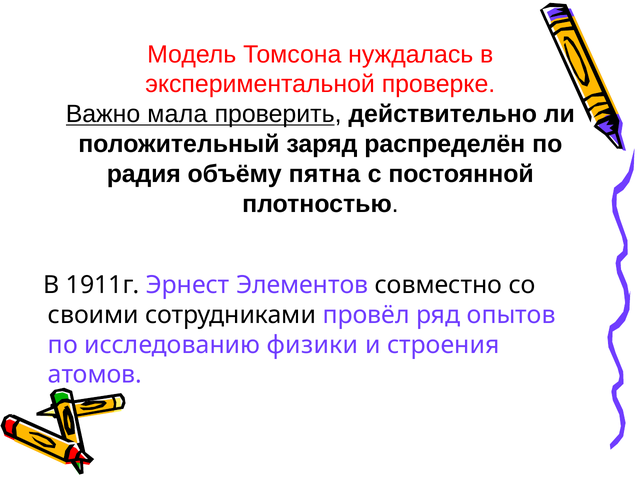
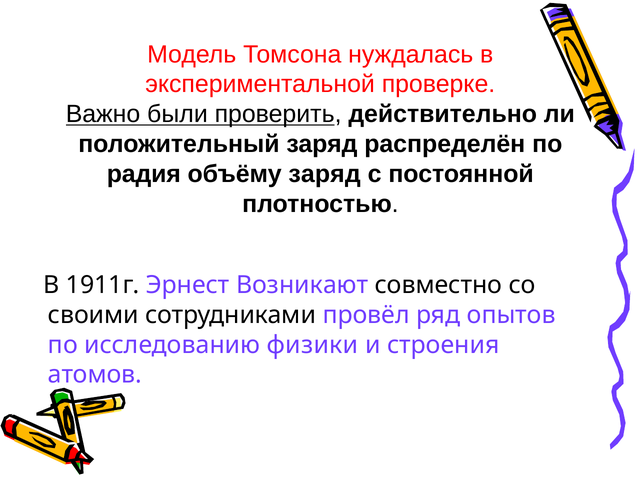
мала: мала -> были (177, 114)
объёму пятна: пятна -> заряд (325, 174)
Элементов: Элементов -> Возникают (302, 285)
